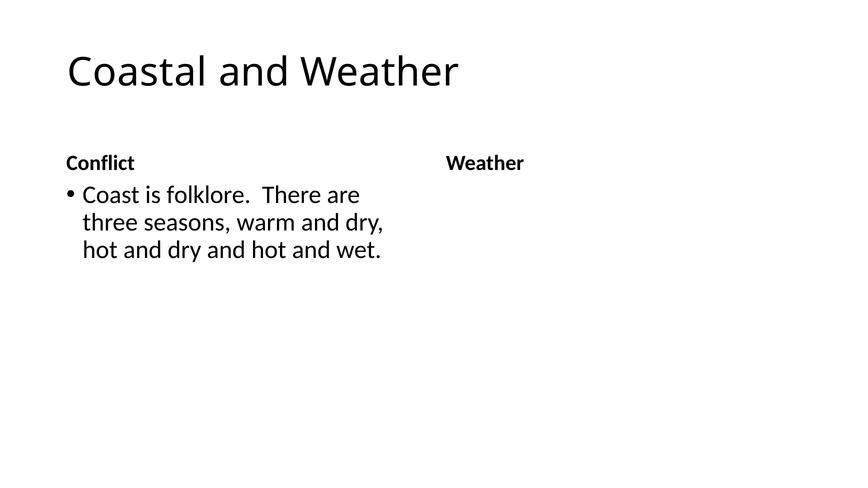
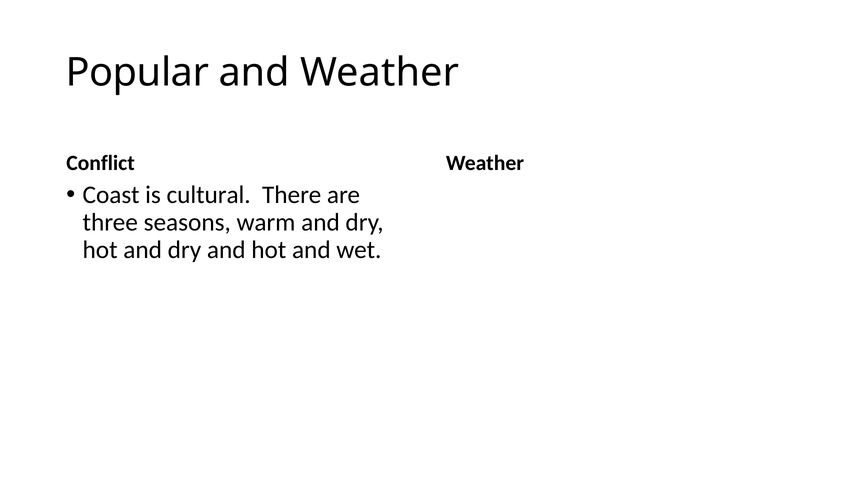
Coastal: Coastal -> Popular (137, 73)
folklore: folklore -> cultural (209, 195)
